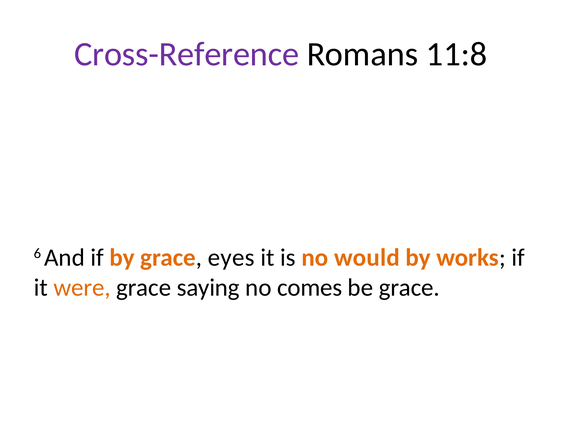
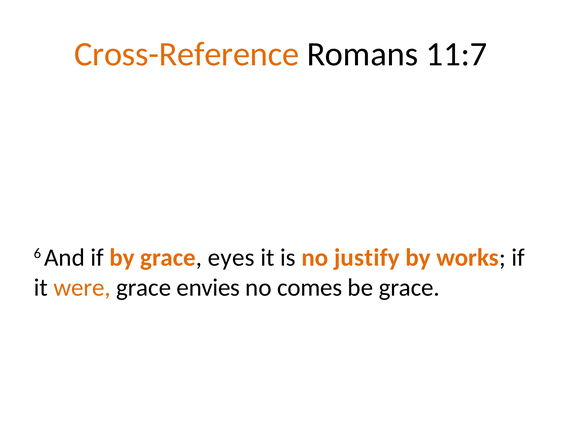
Cross-Reference colour: purple -> orange (187, 54)
11:8: 11:8 -> 11:7 (457, 54)
would: would -> justify (367, 258)
saying: saying -> envies (208, 288)
